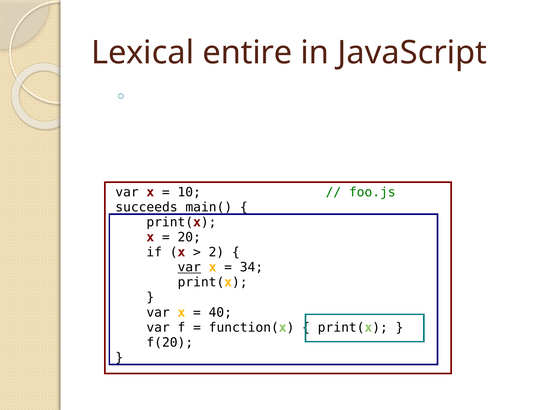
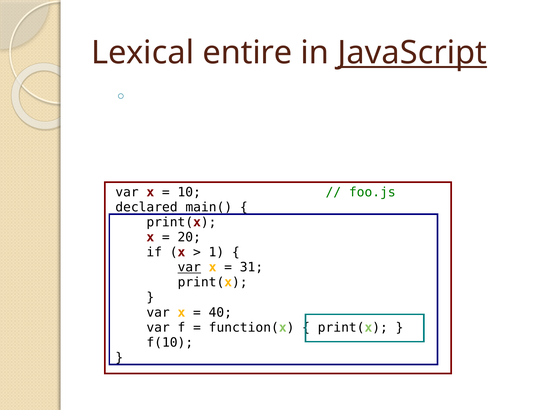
JavaScript underline: none -> present (412, 53)
succeeds: succeeds -> declared (146, 207)
2: 2 -> 1 (216, 252)
34: 34 -> 31 (251, 268)
f(20: f(20 -> f(10 (170, 343)
